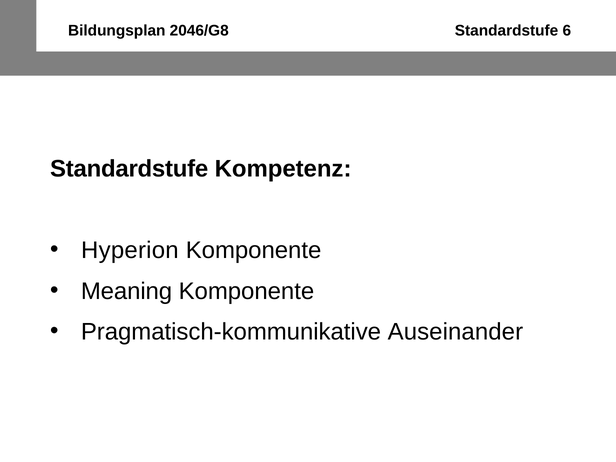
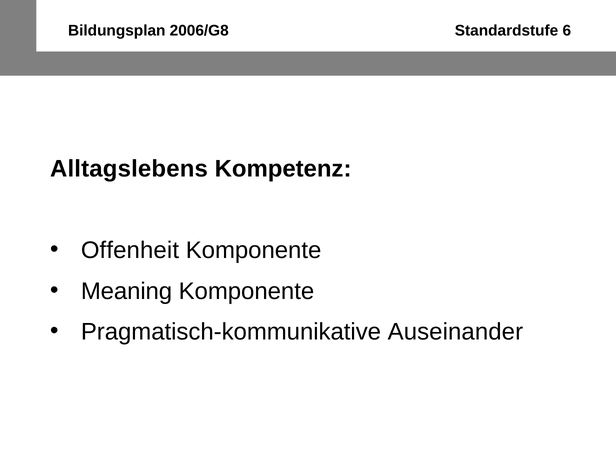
2046/G8: 2046/G8 -> 2006/G8 (199, 31)
Standardstufe: Standardstufe -> Alltagslebens (129, 169)
Hyperion: Hyperion -> Offenheit (130, 250)
